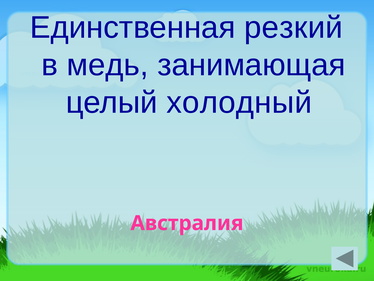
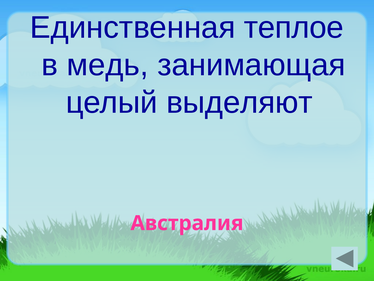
резкий: резкий -> теплое (294, 27)
холодный: холодный -> выделяют (239, 102)
